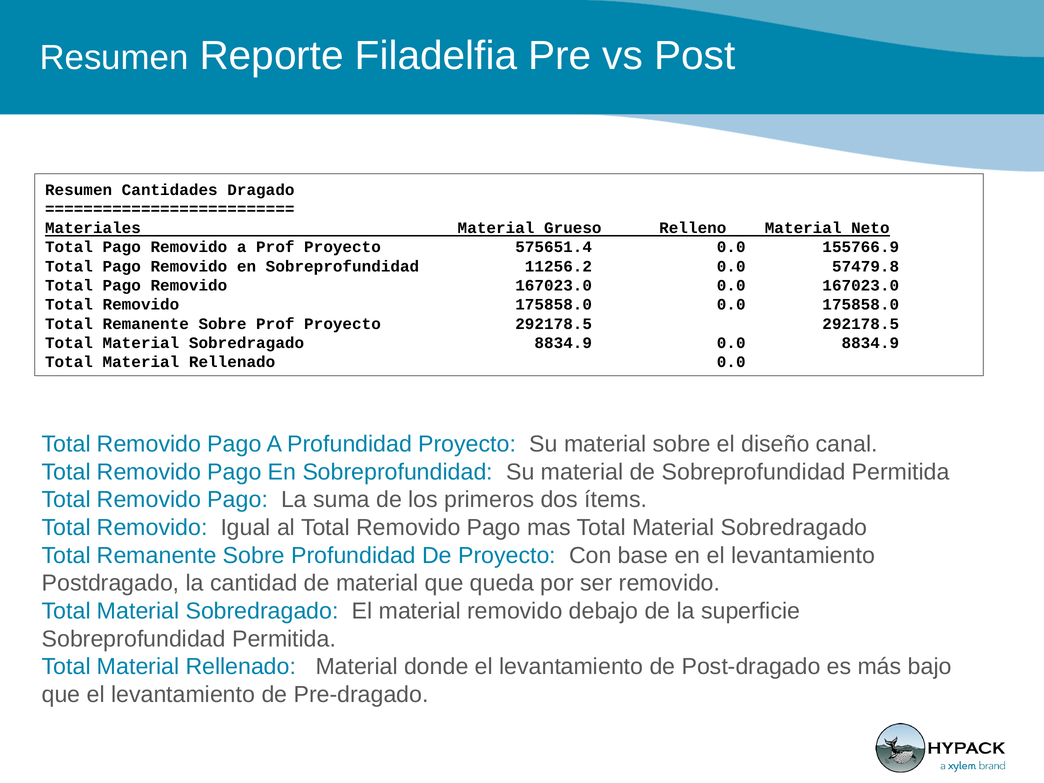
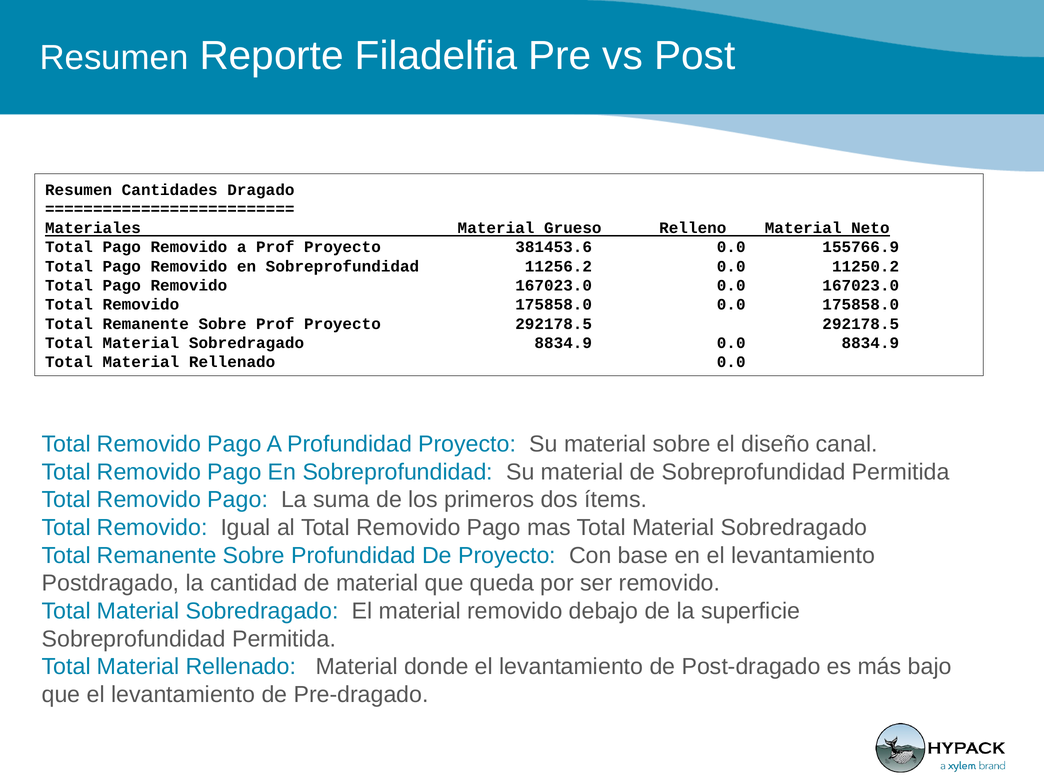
575651.4: 575651.4 -> 381453.6 (554, 247)
57479.8: 57479.8 -> 11250.2 (866, 266)
